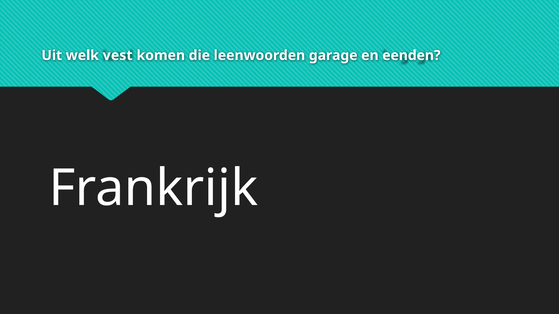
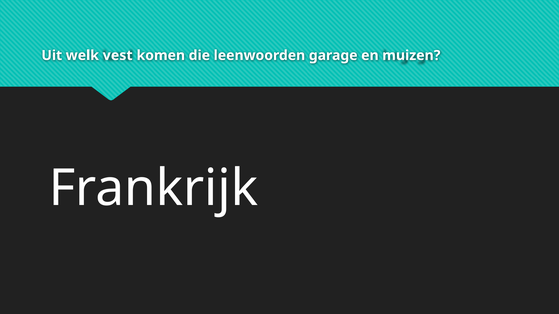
eenden: eenden -> muizen (411, 55)
